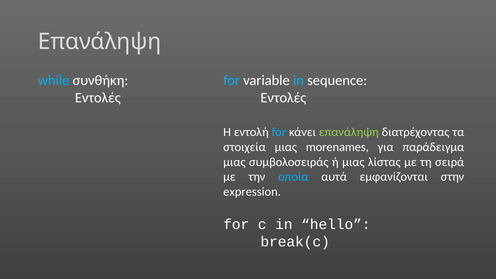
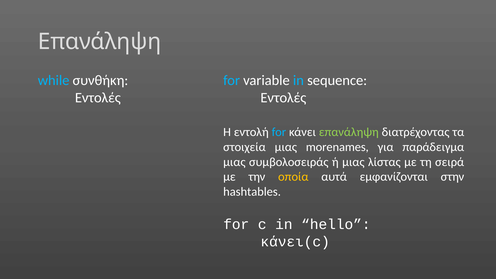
οποία colour: light blue -> yellow (293, 177)
expression: expression -> hashtables (252, 192)
break(c: break(c -> κάνει(c (295, 242)
